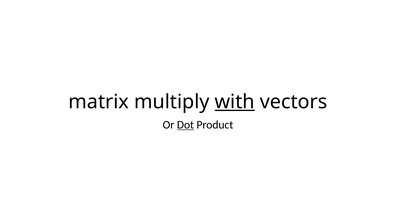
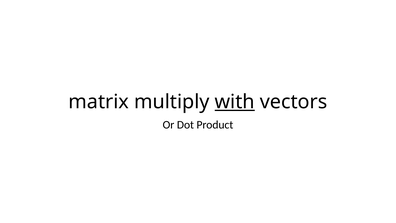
Dot underline: present -> none (185, 125)
